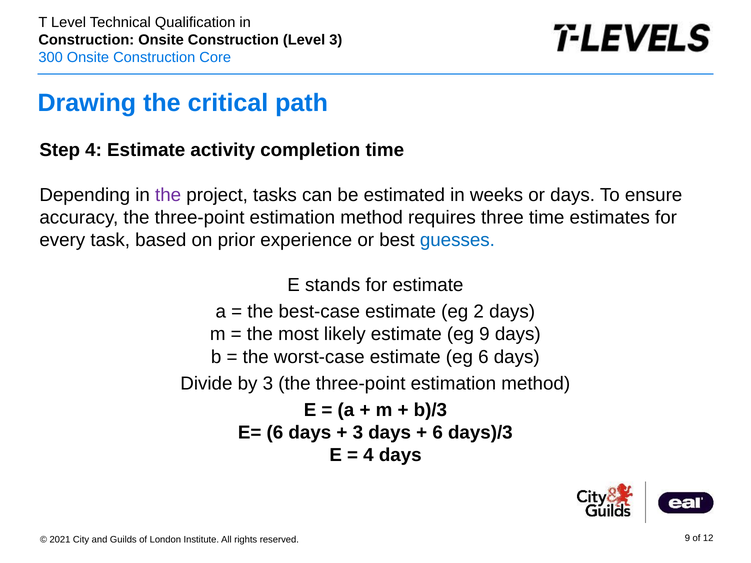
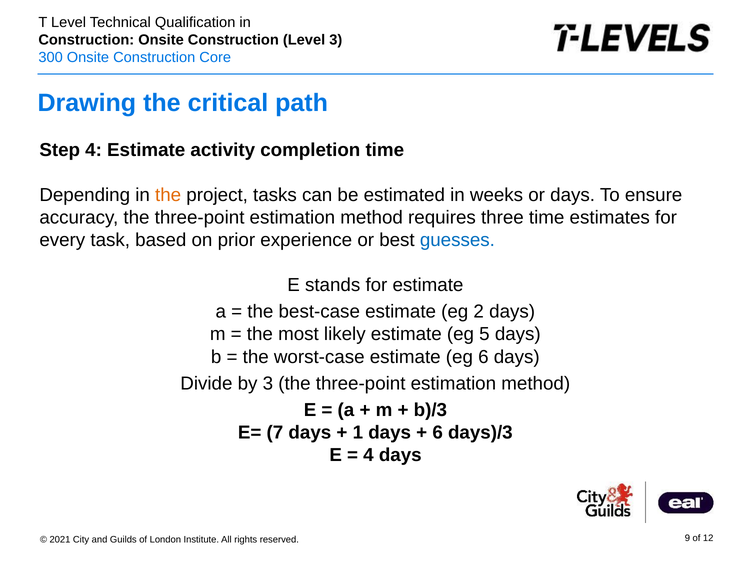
the colour: purple -> orange (168, 195)
eg 9: 9 -> 5 (484, 334)
E= 6: 6 -> 7 (275, 433)
3: 3 -> 1 (358, 433)
